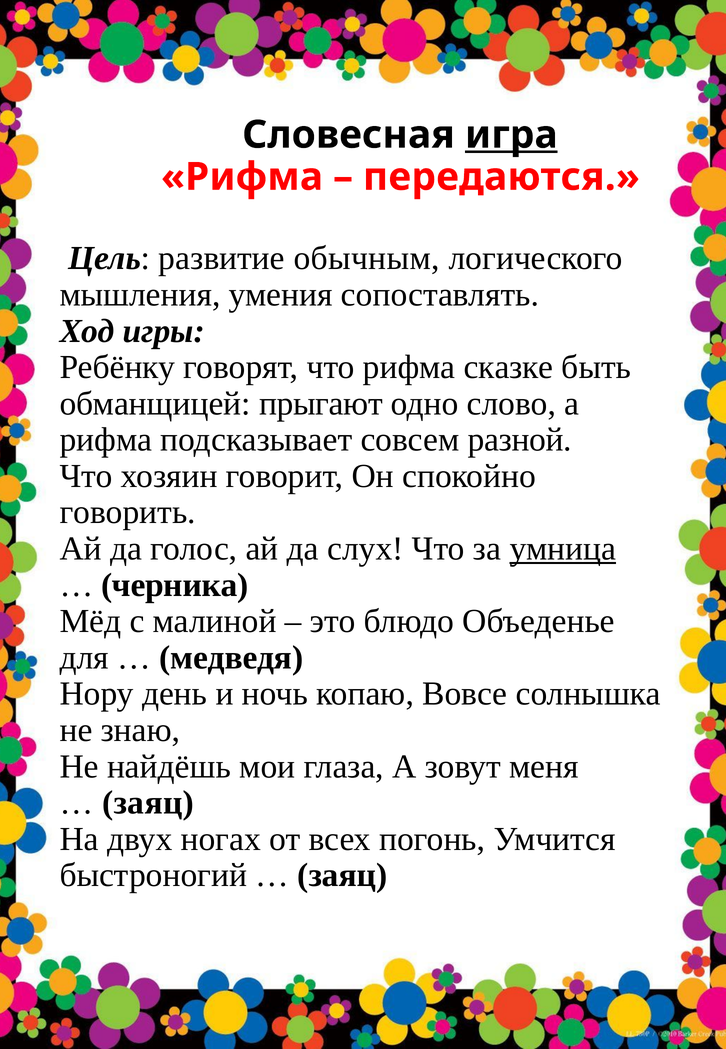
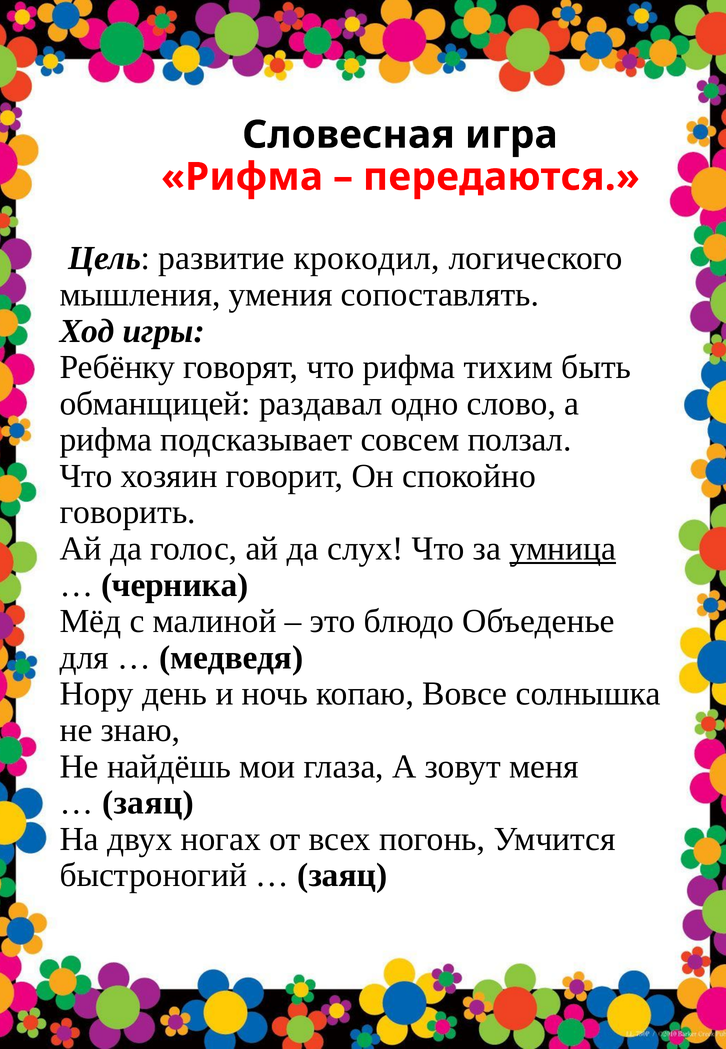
игра underline: present -> none (511, 135)
обычным: обычным -> крокодил (367, 258)
сказке: сказке -> тихим (508, 367)
прыгают: прыгают -> раздавал (321, 403)
разной: разной -> ползал (520, 440)
